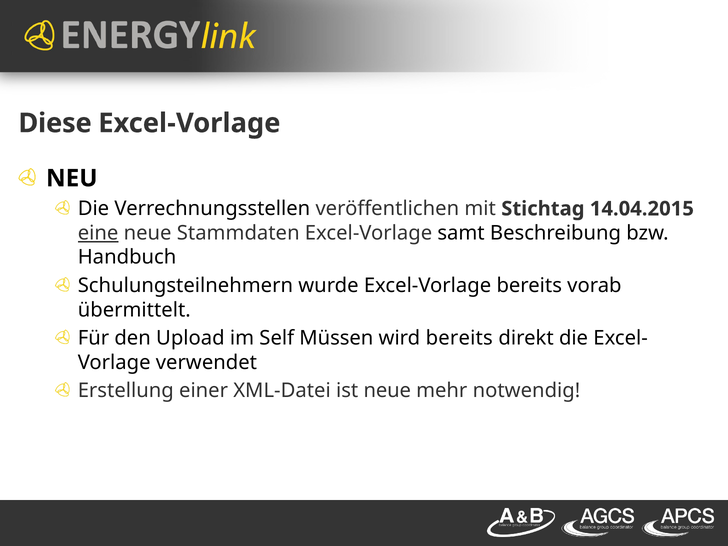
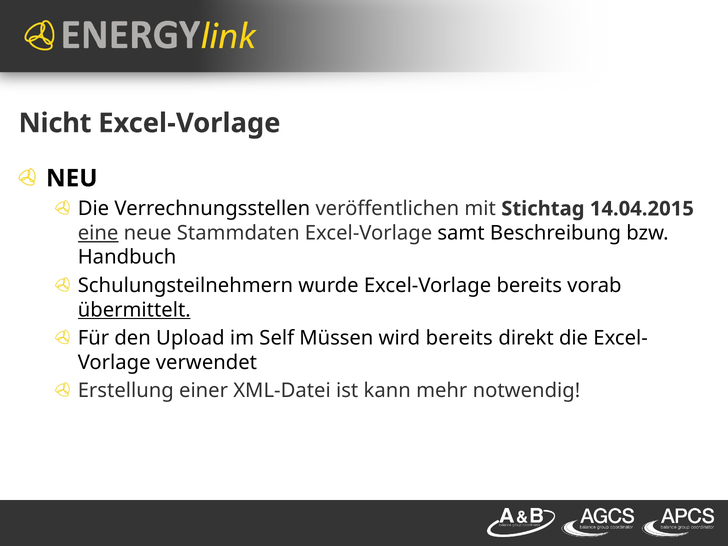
Diese: Diese -> Nicht (55, 123)
übermittelt underline: none -> present (134, 310)
ist neue: neue -> kann (387, 391)
